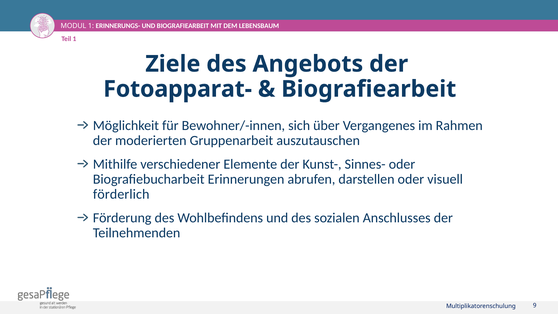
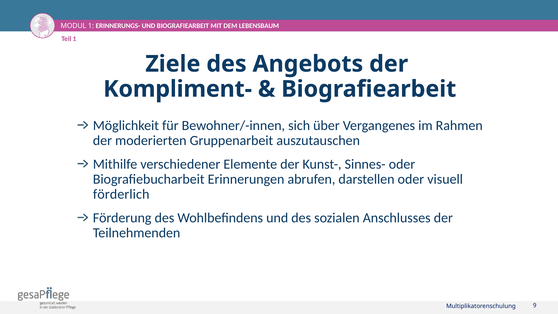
Fotoapparat-: Fotoapparat- -> Kompliment- (178, 89)
